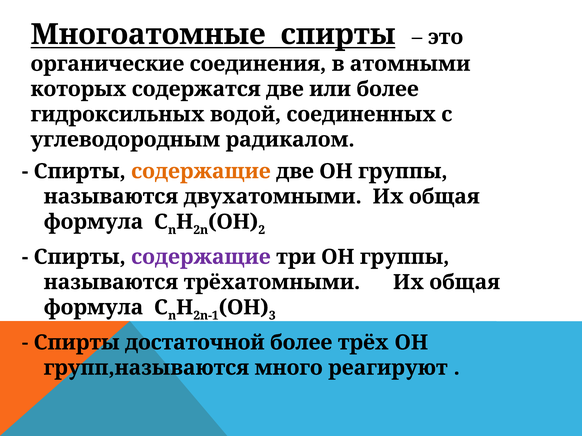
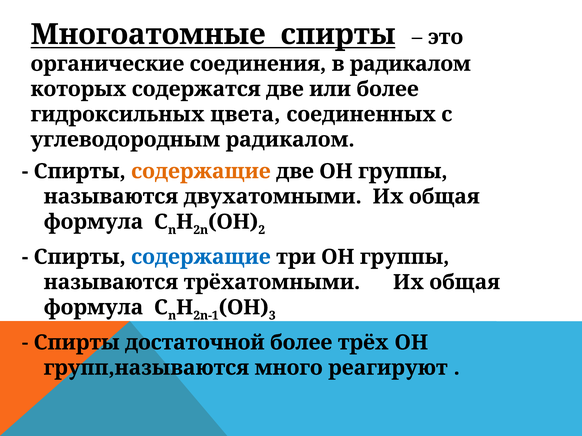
в атомными: атомными -> радикалом (410, 64)
водой: водой -> цвета (245, 115)
содержащие colour: purple -> blue (201, 257)
